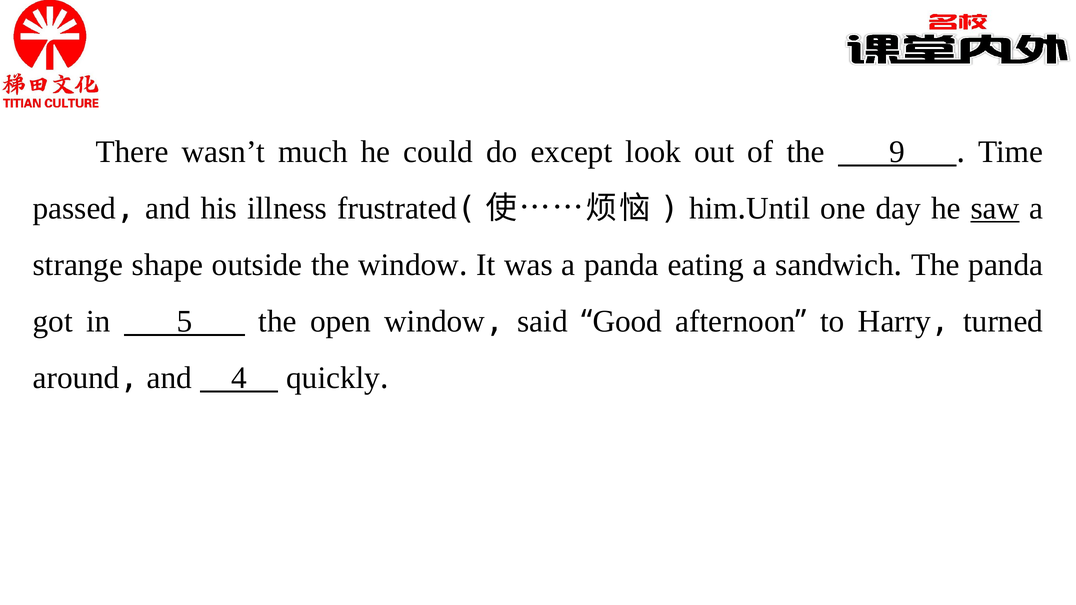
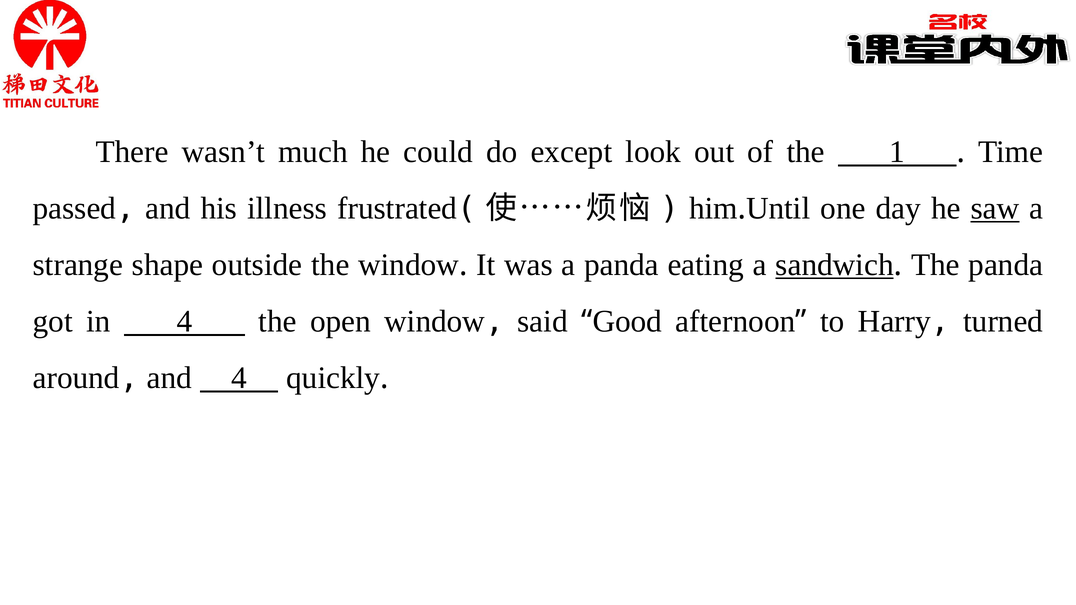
9: 9 -> 1 (897, 152)
sandwich underline: none -> present (835, 265)
in 5: 5 -> 4 (184, 321)
